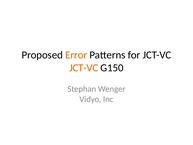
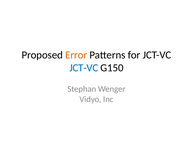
JCT-VC colour: orange -> blue (84, 68)
